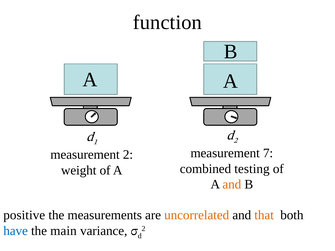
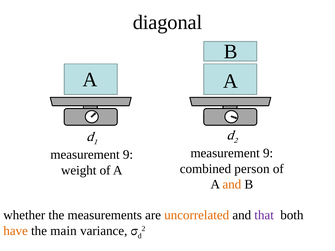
function: function -> diagonal (168, 22)
7: 7 -> 9 (268, 153)
2: 2 -> 9 (128, 155)
testing: testing -> person (252, 169)
positive: positive -> whether (24, 215)
that colour: orange -> purple (264, 215)
have colour: blue -> orange (16, 231)
